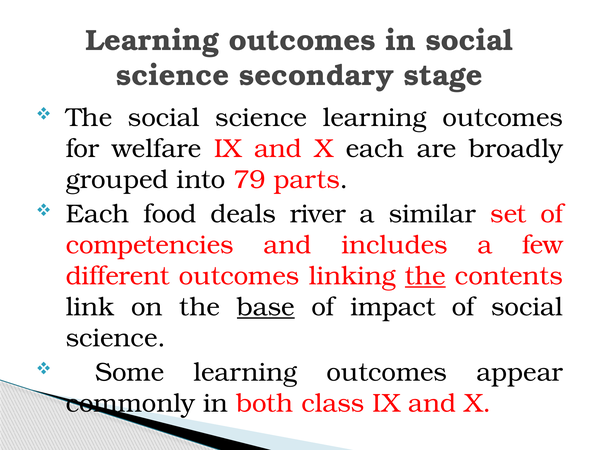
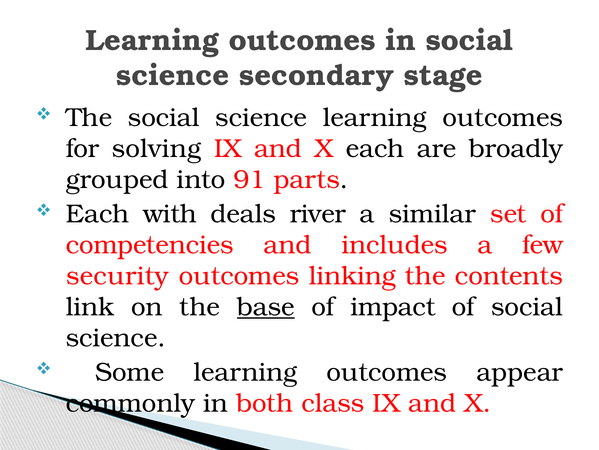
welfare: welfare -> solving (156, 148)
79: 79 -> 91 (249, 179)
food: food -> with (170, 213)
different: different -> security (118, 275)
the underline: present -> none (425, 275)
